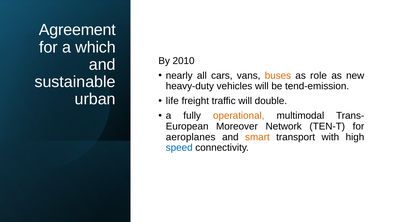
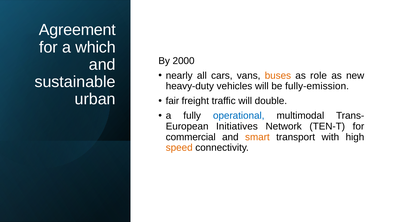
2010: 2010 -> 2000 (184, 61)
tend-emission: tend-emission -> fully-emission (317, 86)
life: life -> fair (172, 101)
operational colour: orange -> blue (239, 116)
Moreover: Moreover -> Initiatives (237, 126)
aeroplanes: aeroplanes -> commercial (191, 137)
speed colour: blue -> orange (179, 147)
